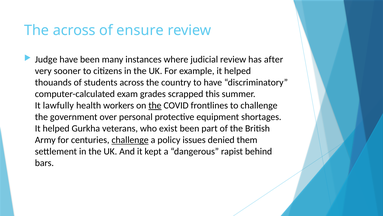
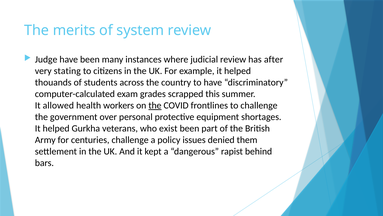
The across: across -> merits (74, 30)
ensure: ensure -> system (140, 30)
sooner: sooner -> stating (67, 71)
lawfully: lawfully -> allowed (58, 105)
challenge underline: present -> none (130, 140)
